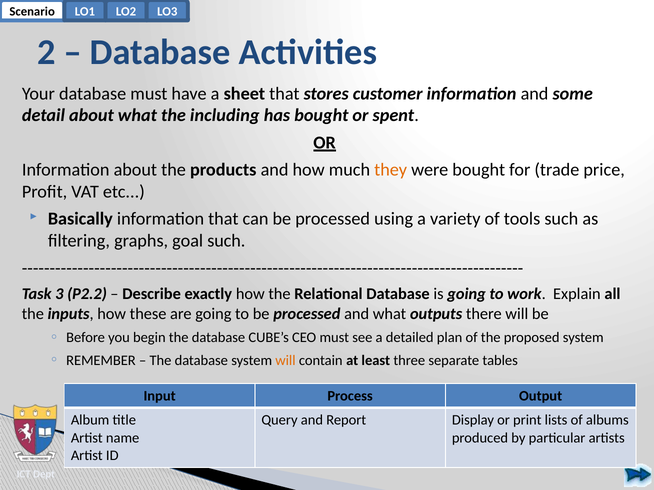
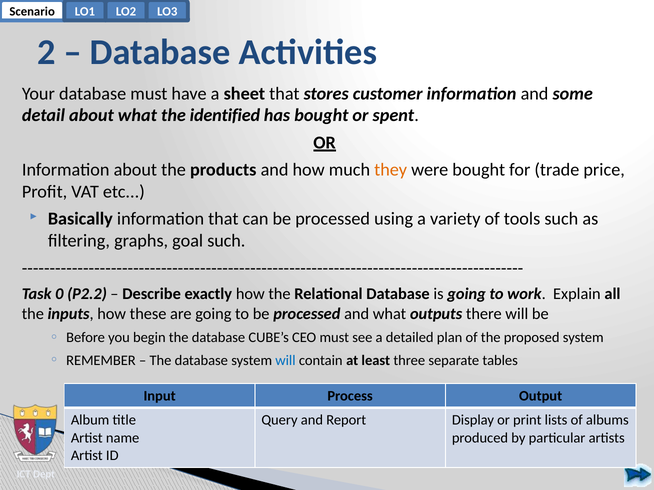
including: including -> identified (225, 116)
3: 3 -> 0 (59, 294)
will colour: orange -> blue (285, 361)
